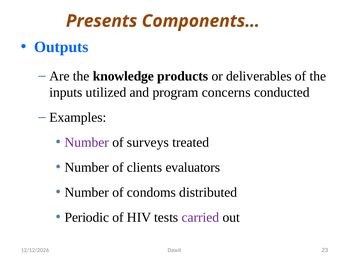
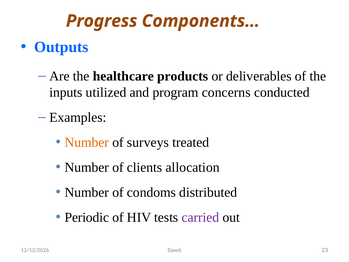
Presents: Presents -> Progress (102, 21)
knowledge: knowledge -> healthcare (123, 76)
Number colour: purple -> orange (87, 142)
evaluators: evaluators -> allocation (193, 167)
